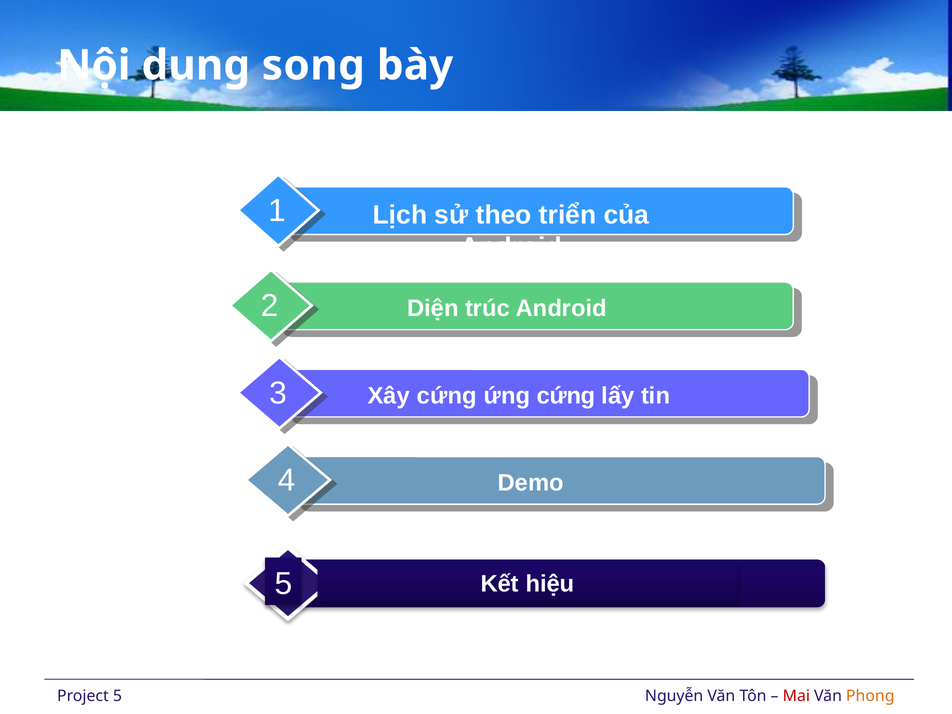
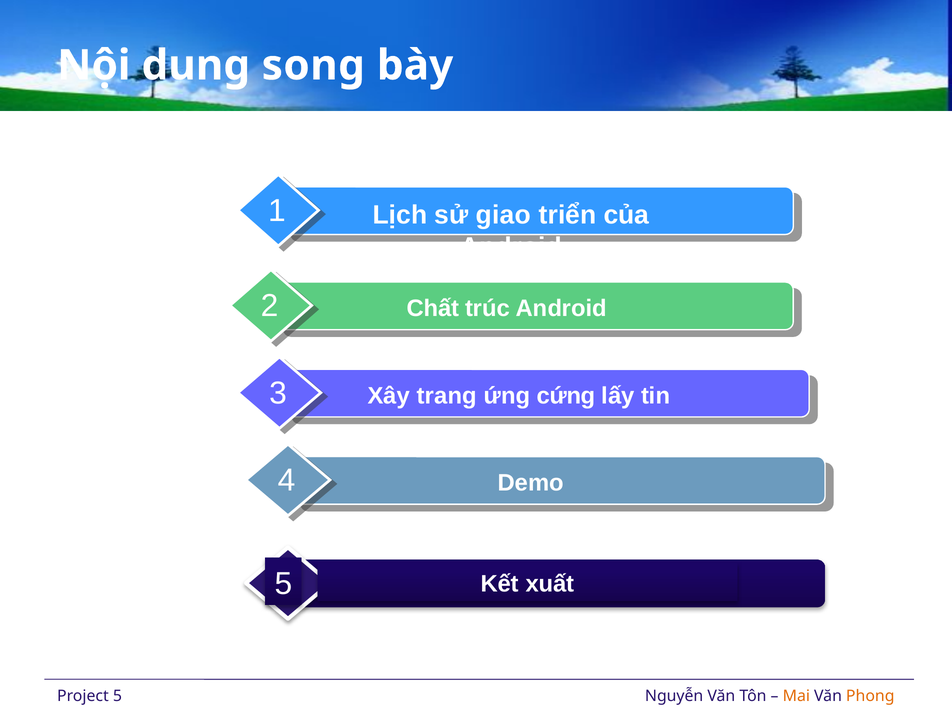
theo: theo -> giao (503, 215)
Diện: Diện -> Chất (433, 309)
Xây cứng: cứng -> trang (447, 396)
hiệu: hiệu -> xuất (550, 584)
Mai colour: red -> orange (796, 696)
